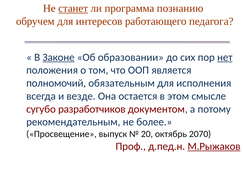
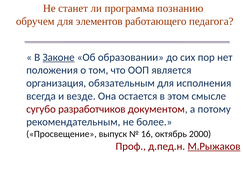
станет underline: present -> none (73, 8)
интересов: интересов -> элементов (99, 21)
нет underline: present -> none (225, 57)
полномочий: полномочий -> организация (56, 83)
20: 20 -> 16 (147, 134)
2070: 2070 -> 2000 (200, 134)
